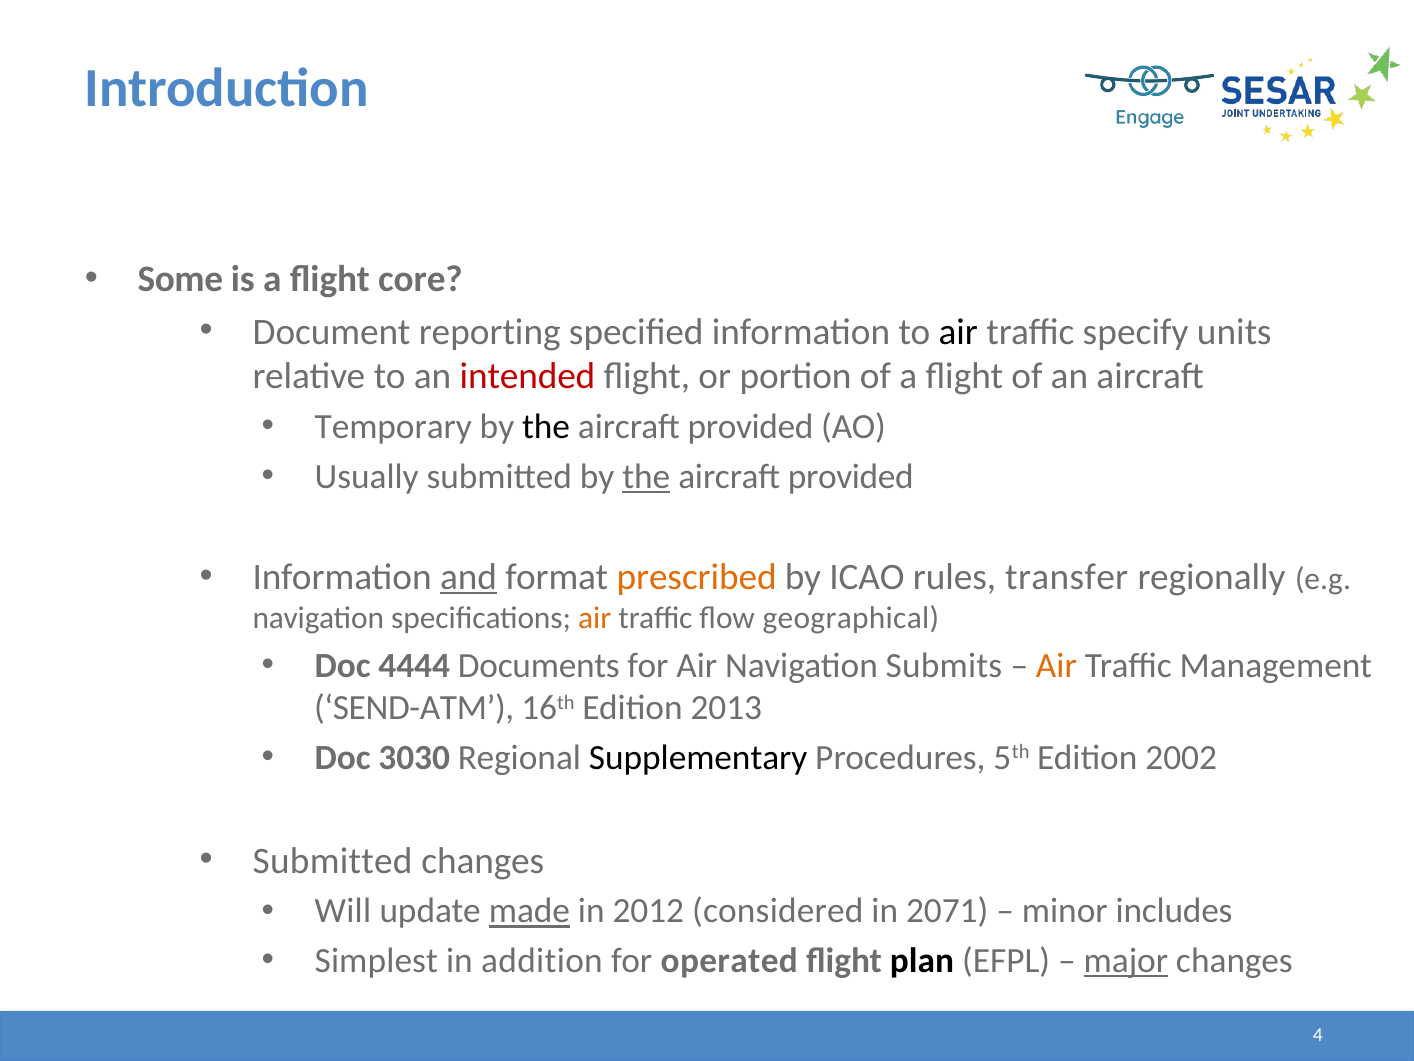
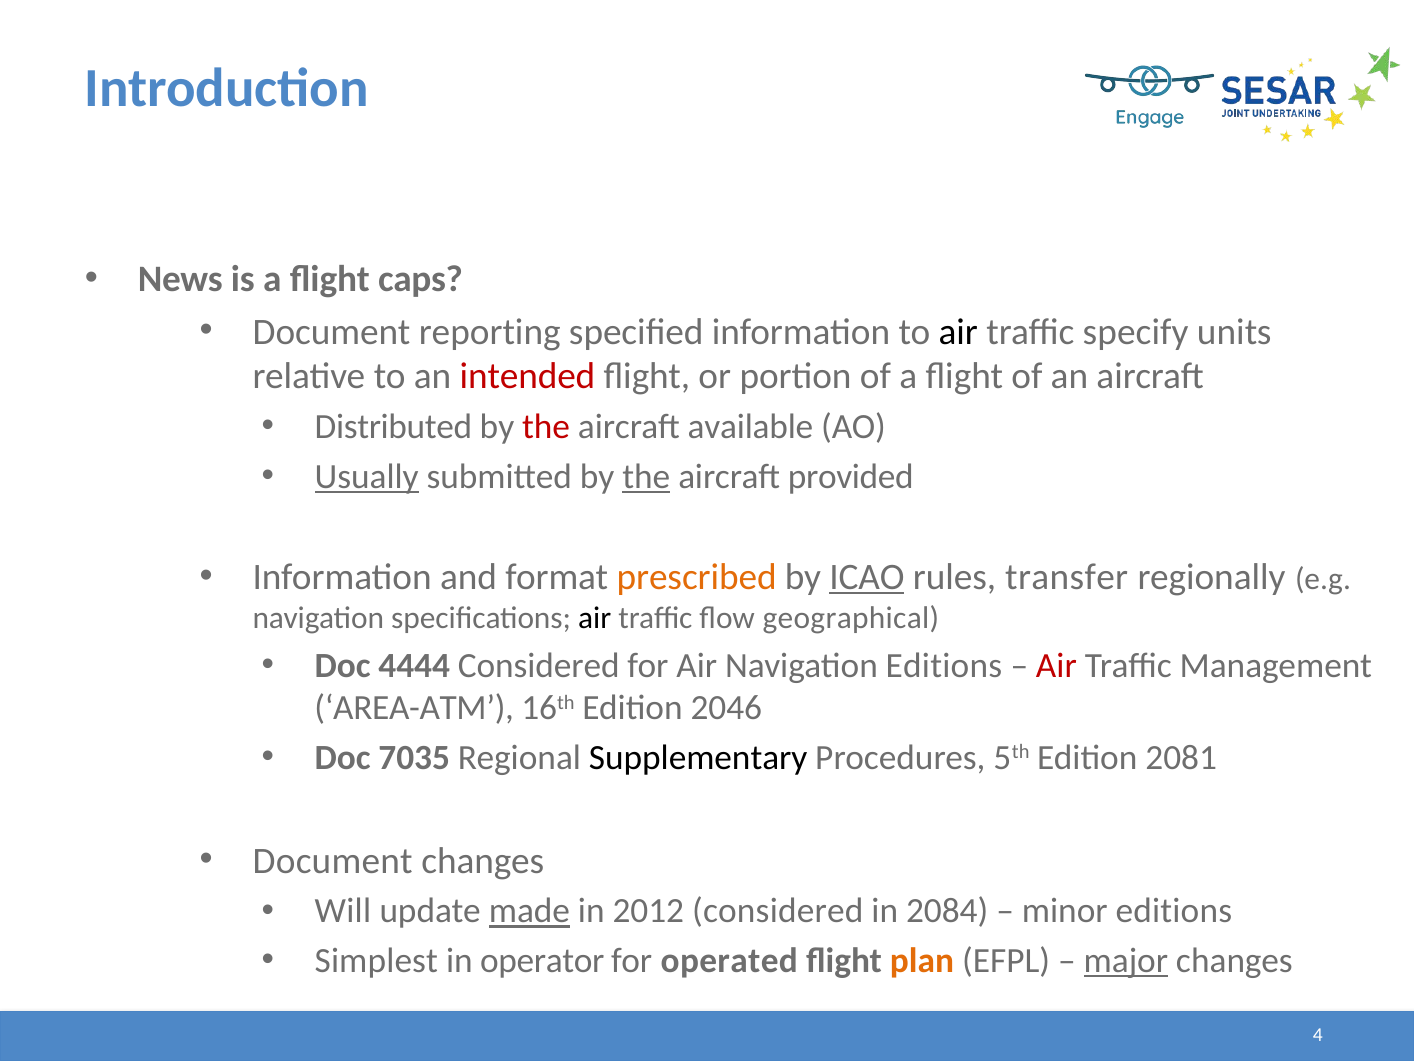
Some: Some -> News (180, 279)
core: core -> caps (421, 279)
Temporary: Temporary -> Distributed (393, 427)
the colour: black -> red (546, 427)
provided: provided -> available (751, 427)
Usually underline: none -> present (367, 476)
and underline: present -> none (469, 577)
ICAO underline: none -> present (867, 577)
air colour: orange -> black (595, 618)
4444 Documents: Documents -> Considered (539, 665)
Navigation Submits: Submits -> Editions (944, 665)
Air colour: orange -> red (1056, 665)
SEND-ATM: SEND-ATM -> AREA-ATM (414, 708)
2013: 2013 -> 2046 (726, 708)
3030: 3030 -> 7035 (414, 757)
2002: 2002 -> 2081 (1181, 757)
Submitted: Submitted -> Document (333, 860)
2071: 2071 -> 2084 (947, 911)
minor includes: includes -> editions (1174, 911)
addition: addition -> operator (542, 960)
plan colour: black -> orange (922, 960)
